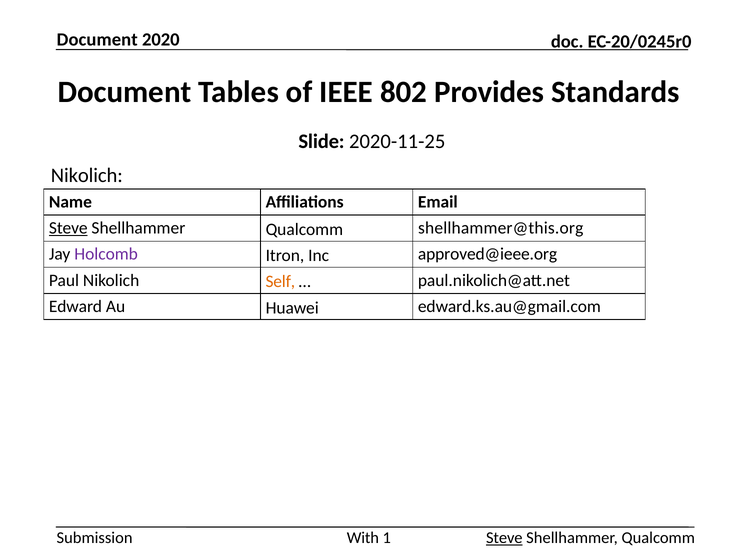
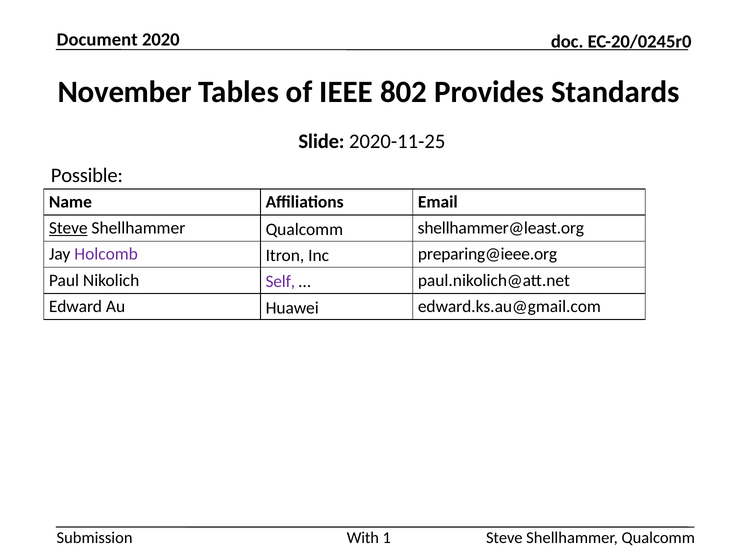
Document: Document -> November (125, 92)
Nikolich: Nikolich -> Possible (87, 175)
shellhammer@this.org: shellhammer@this.org -> shellhammer@least.org (501, 228)
approved@ieee.org: approved@ieee.org -> preparing@ieee.org (488, 254)
Self colour: orange -> purple (280, 282)
Steve underline: present -> none (504, 538)
